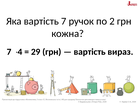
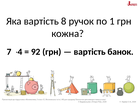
вартість 7: 7 -> 8 (64, 21)
2: 2 -> 1 (112, 21)
29: 29 -> 92 (36, 52)
вираз: вираз -> банок (121, 52)
